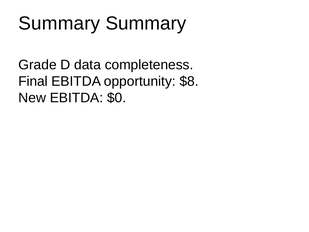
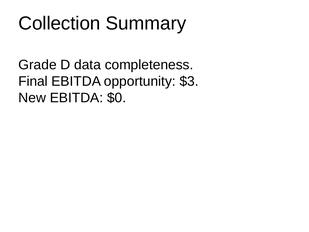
Summary: Summary -> Collection (59, 23)
$8: $8 -> $3 (189, 81)
